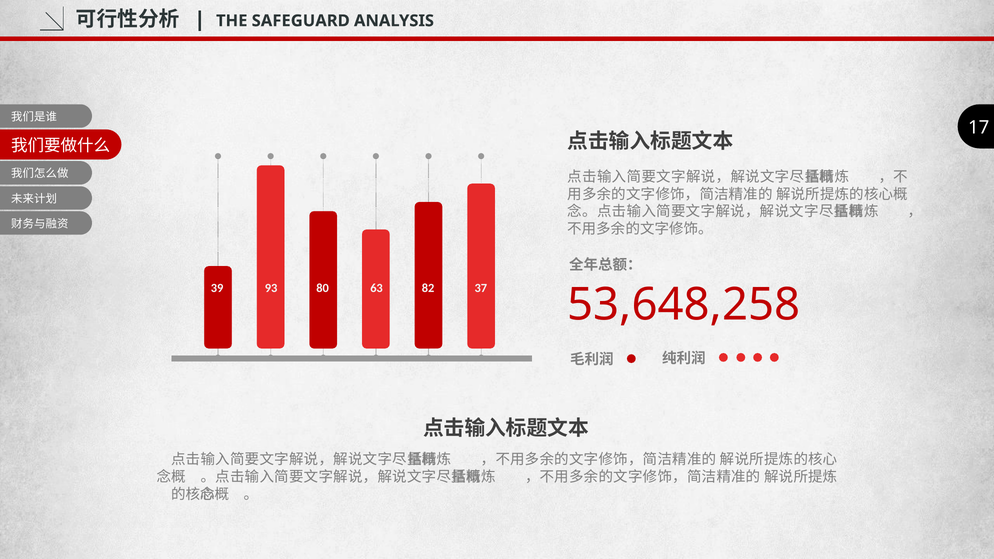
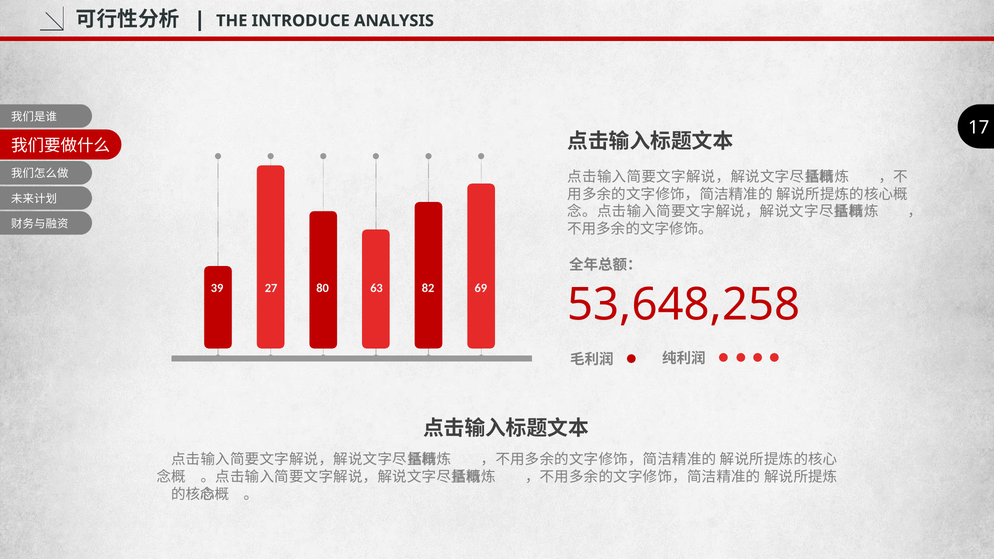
SAFEGUARD: SAFEGUARD -> INTRODUCE (301, 21)
93: 93 -> 27 (271, 288)
37: 37 -> 69 (481, 288)
